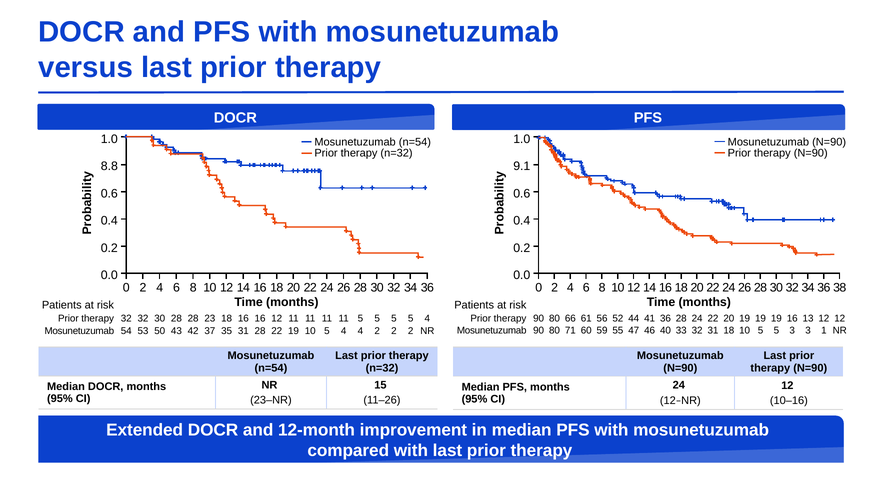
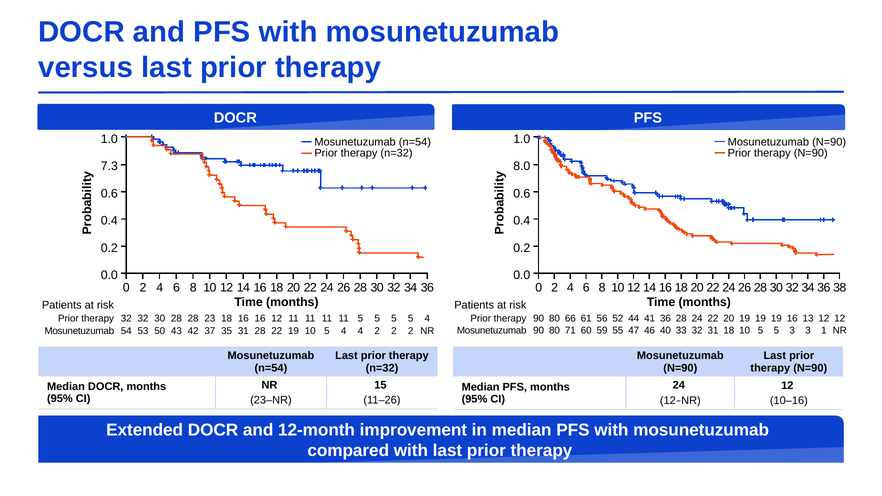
8.8: 8.8 -> 7.3 (109, 166)
9.1: 9.1 -> 8.0 (522, 166)
